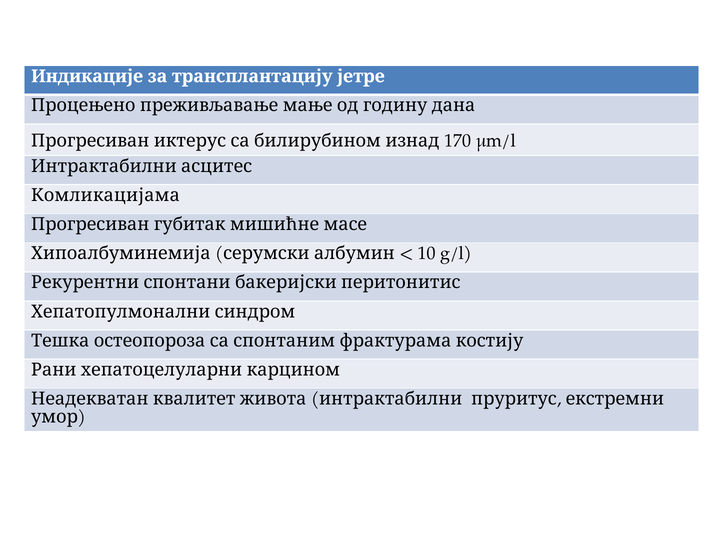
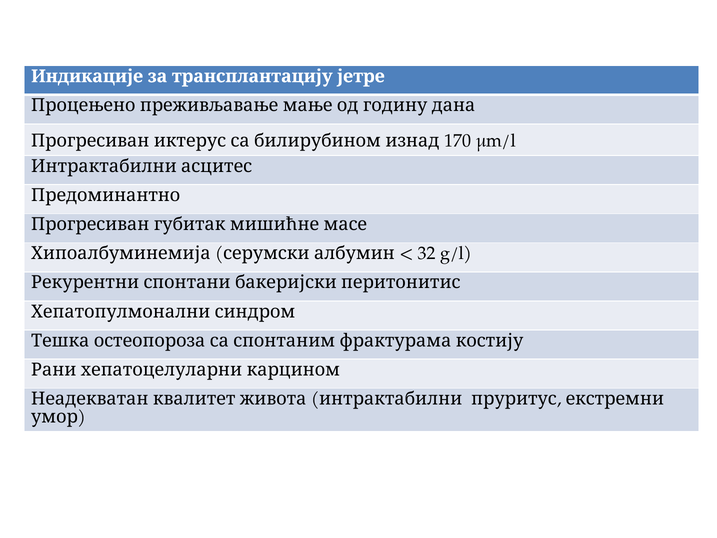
Комликацијама: Комликацијама -> Предоминантно (106, 195)
10: 10 -> 32 (427, 253)
